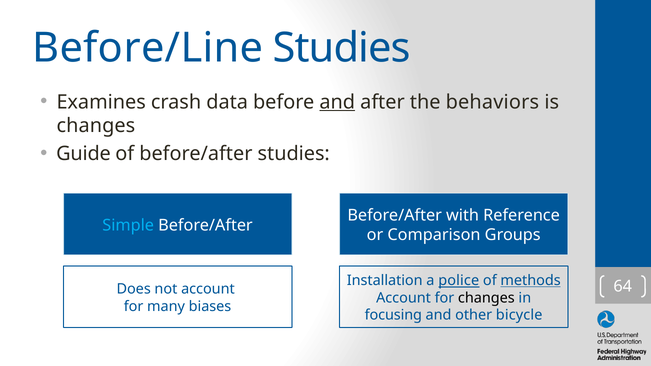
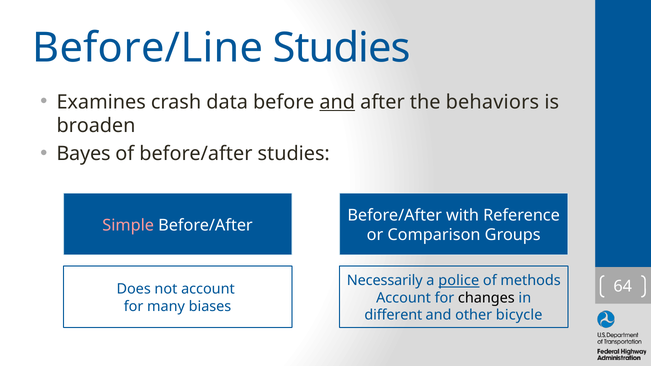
changes: changes -> broaden (96, 126)
Guide: Guide -> Bayes (83, 154)
Simple colour: light blue -> pink (128, 225)
Installation: Installation -> Necessarily (385, 281)
methods underline: present -> none (531, 281)
focusing: focusing -> different (393, 315)
